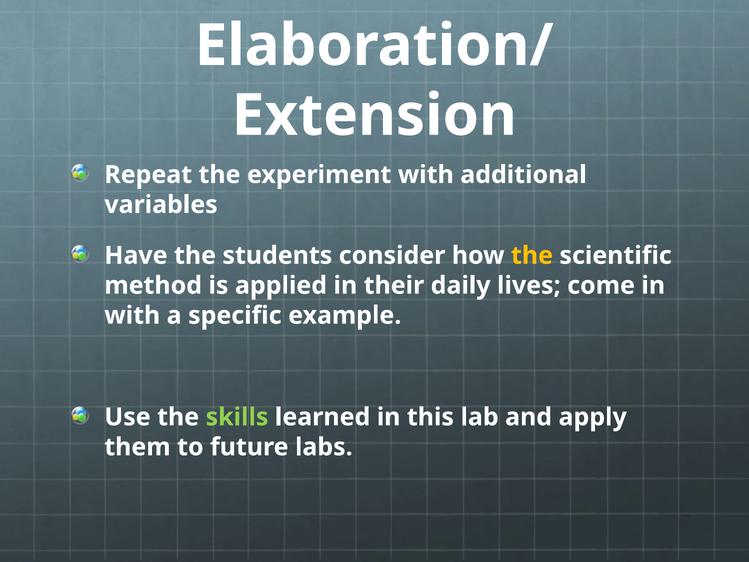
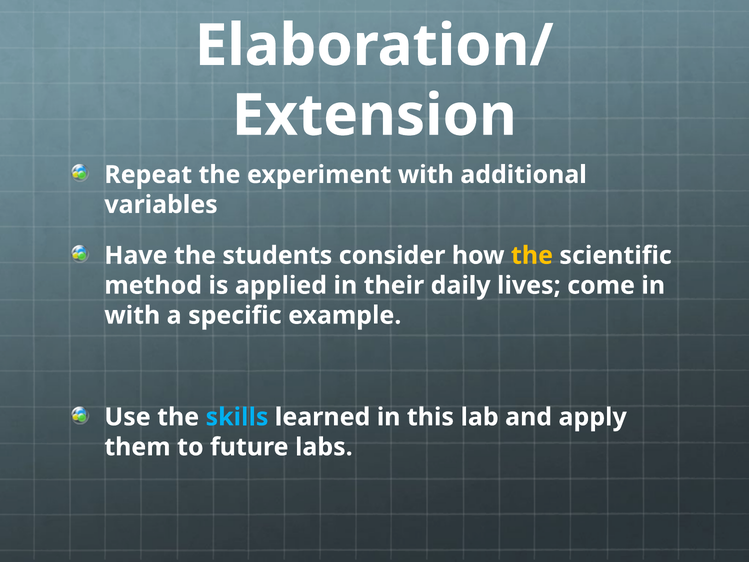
skills colour: light green -> light blue (237, 417)
